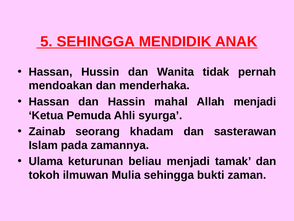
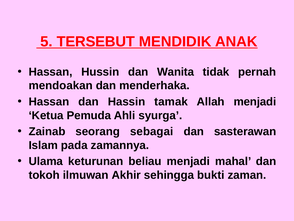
5 SEHINGGA: SEHINGGA -> TERSEBUT (96, 41)
mahal: mahal -> tamak (171, 101)
khadam: khadam -> sebagai (152, 131)
tamak: tamak -> mahal (233, 161)
Mulia: Mulia -> Akhir (126, 175)
